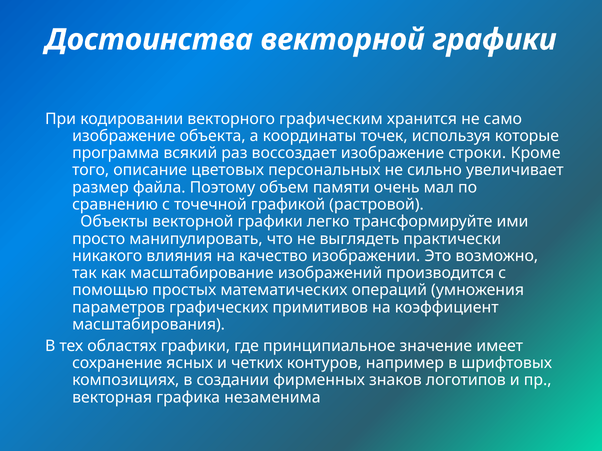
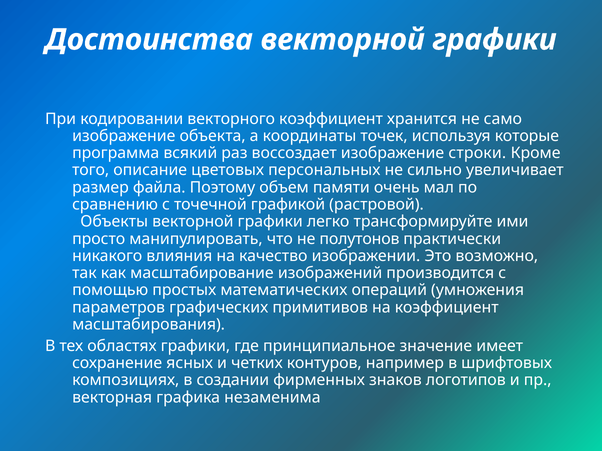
векторного графическим: графическим -> коэффициент (331, 119)
выглядеть: выглядеть -> полутонов (359, 239)
